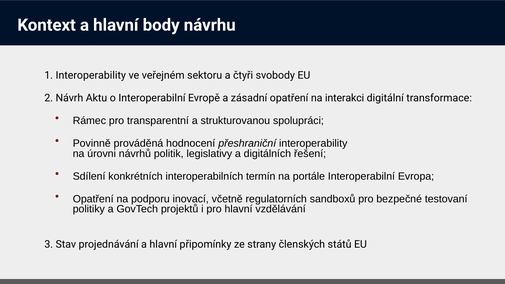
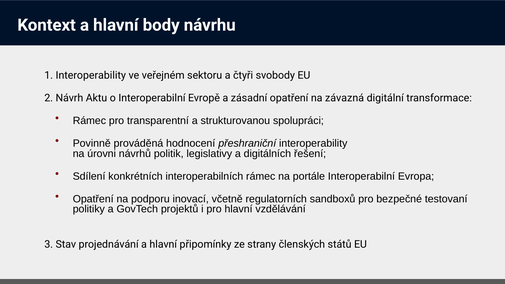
interakci: interakci -> závazná (345, 98)
interoperabilních termín: termín -> rámec (261, 176)
